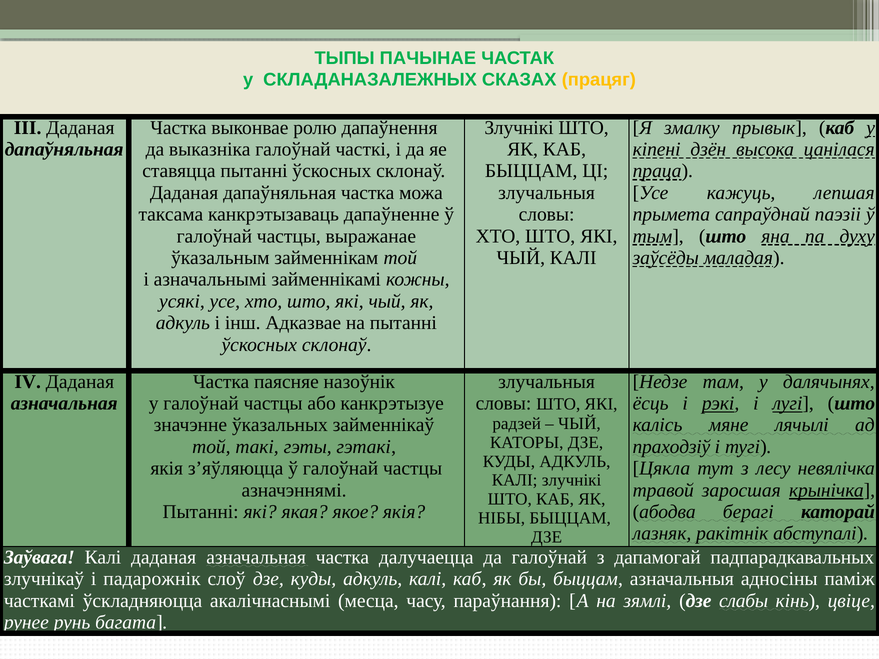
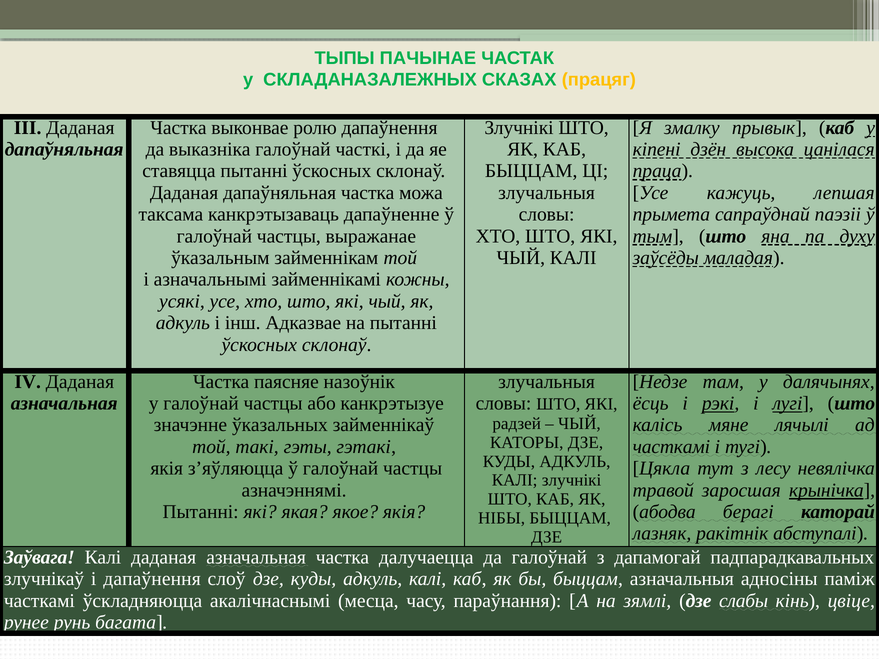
праходзіў: праходзіў -> часткамі (671, 447)
і падарожнік: падарожнік -> дапаўнення (152, 579)
